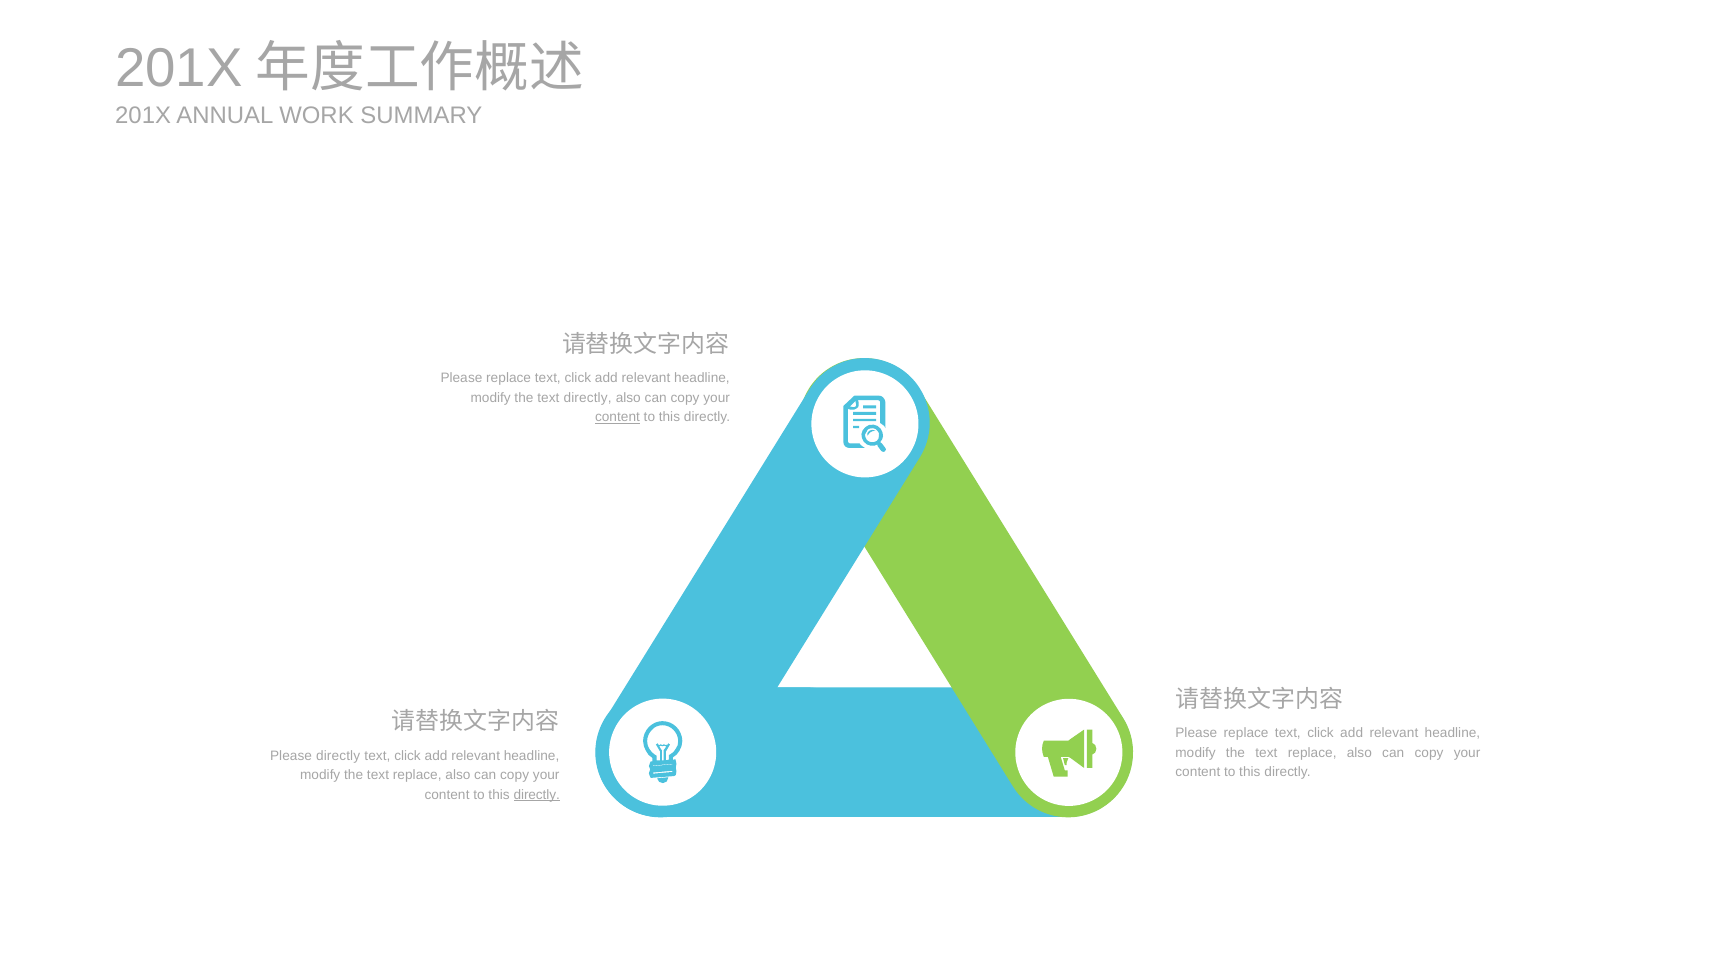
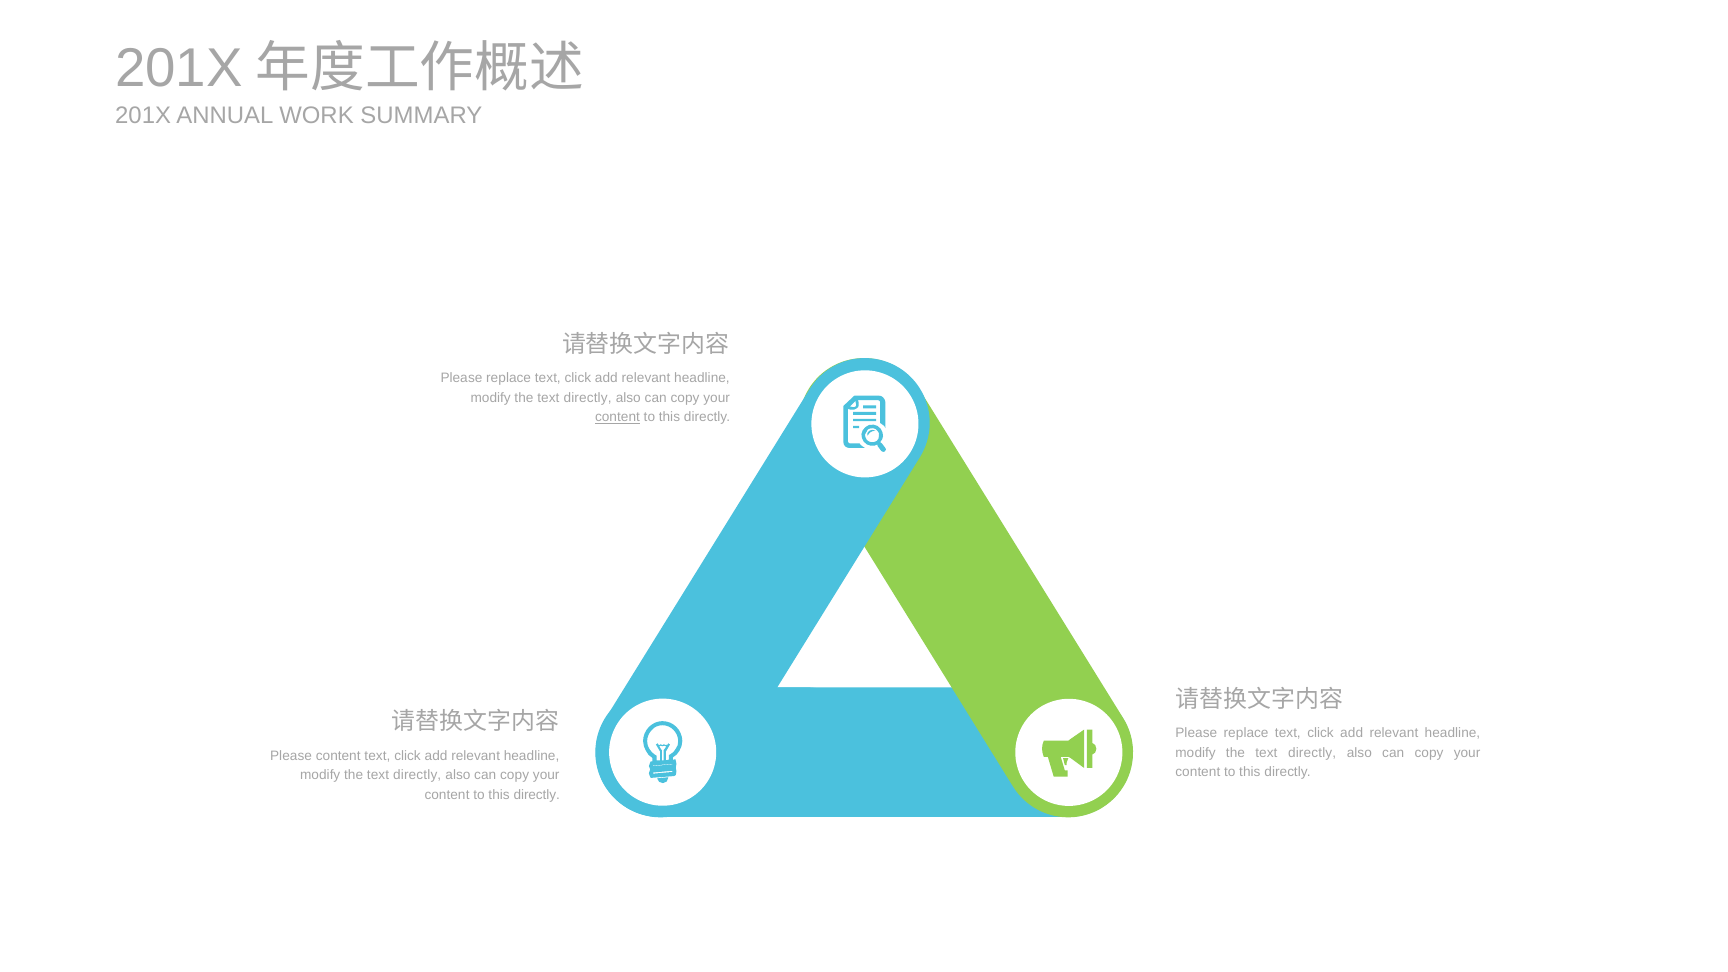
replace: replace -> directly (1312, 753)
Please directly: directly -> content (338, 756)
replace: replace -> directly (417, 775)
directly underline: present -> none (537, 795)
